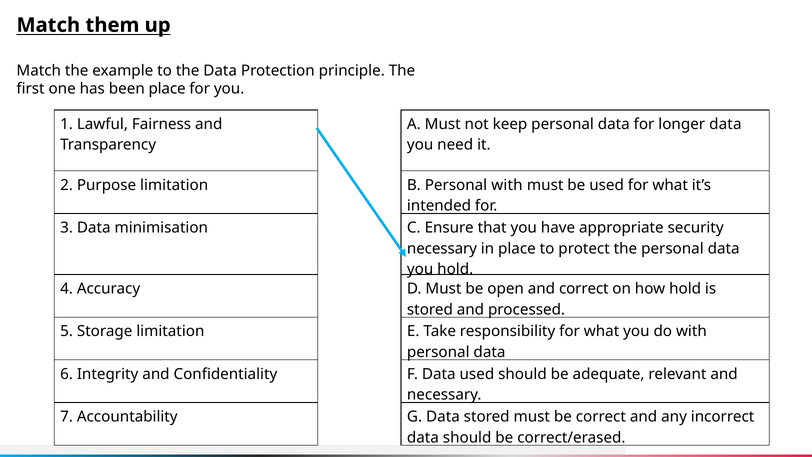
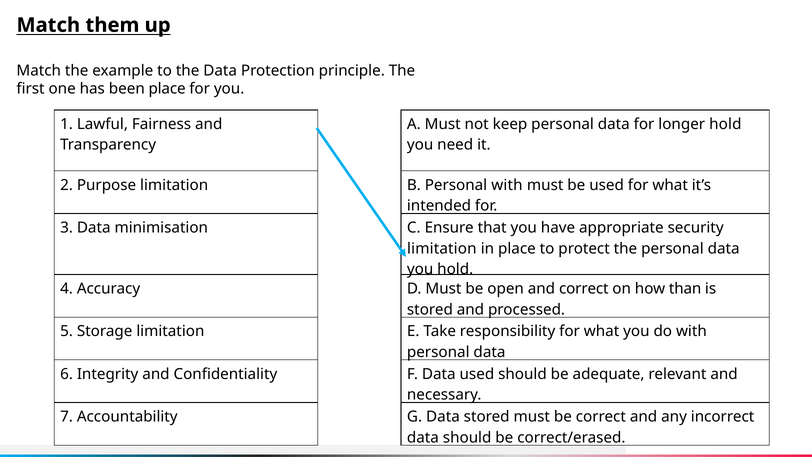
longer data: data -> hold (725, 124)
necessary: necessary -> limitation (442, 248)
how hold: hold -> than (685, 289)
